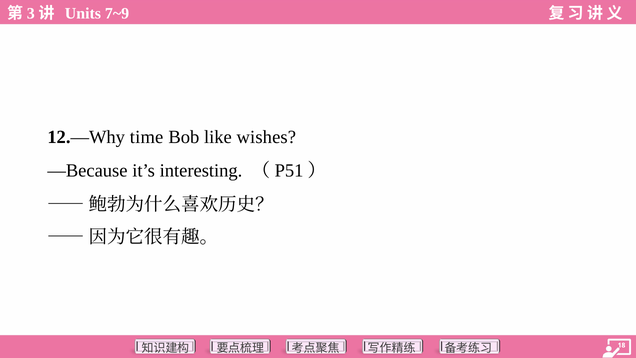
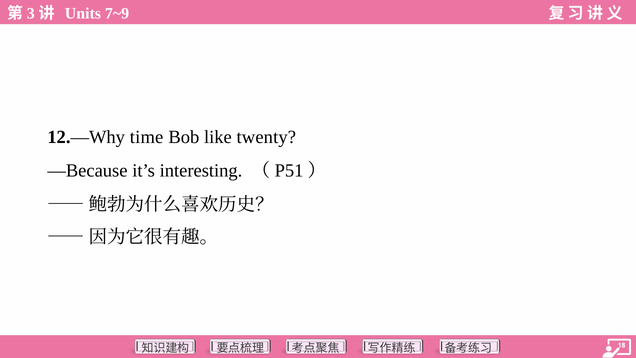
wishes: wishes -> twenty (266, 137)
